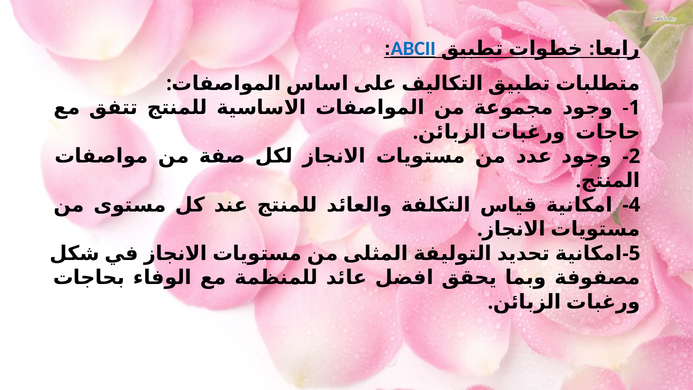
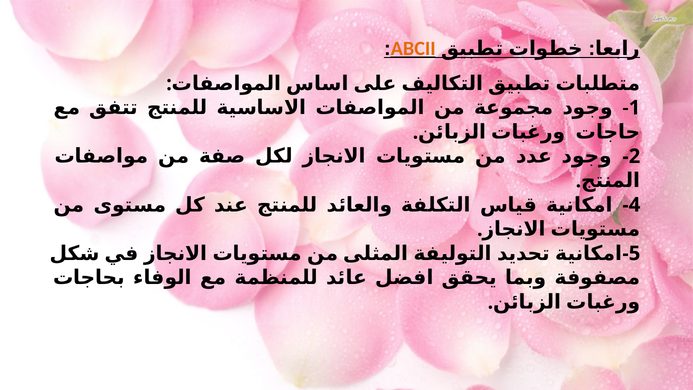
ABCII colour: blue -> orange (413, 49)
